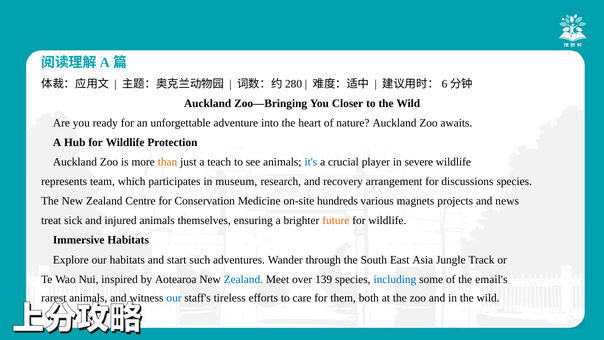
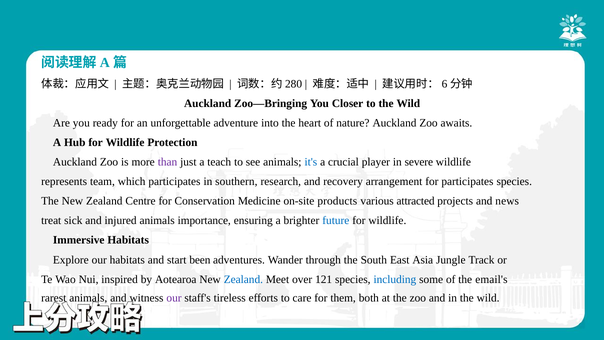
than colour: orange -> purple (167, 162)
museum: museum -> southern (236, 182)
for discussions: discussions -> participates (467, 182)
hundreds: hundreds -> products (337, 201)
magnets: magnets -> attracted (416, 201)
themselves: themselves -> importance (204, 221)
future colour: orange -> blue (336, 221)
such: such -> been (200, 260)
139: 139 -> 121 (324, 279)
our colour: blue -> purple (174, 298)
